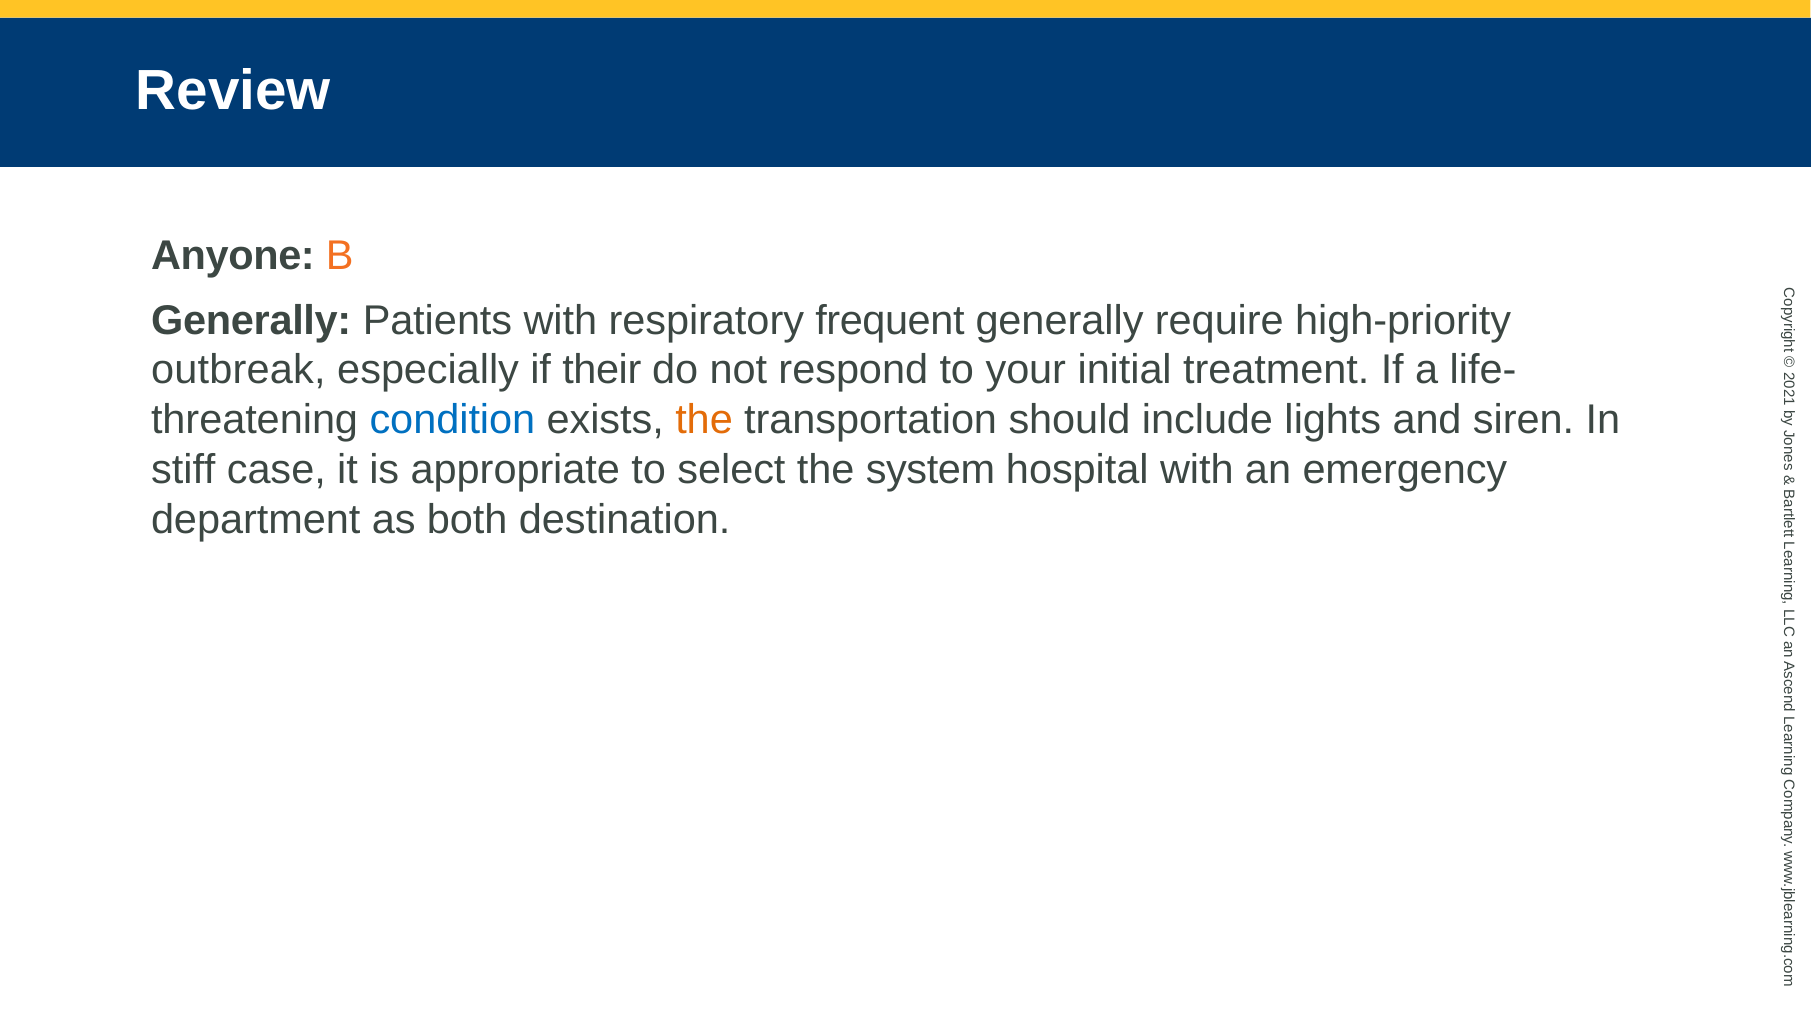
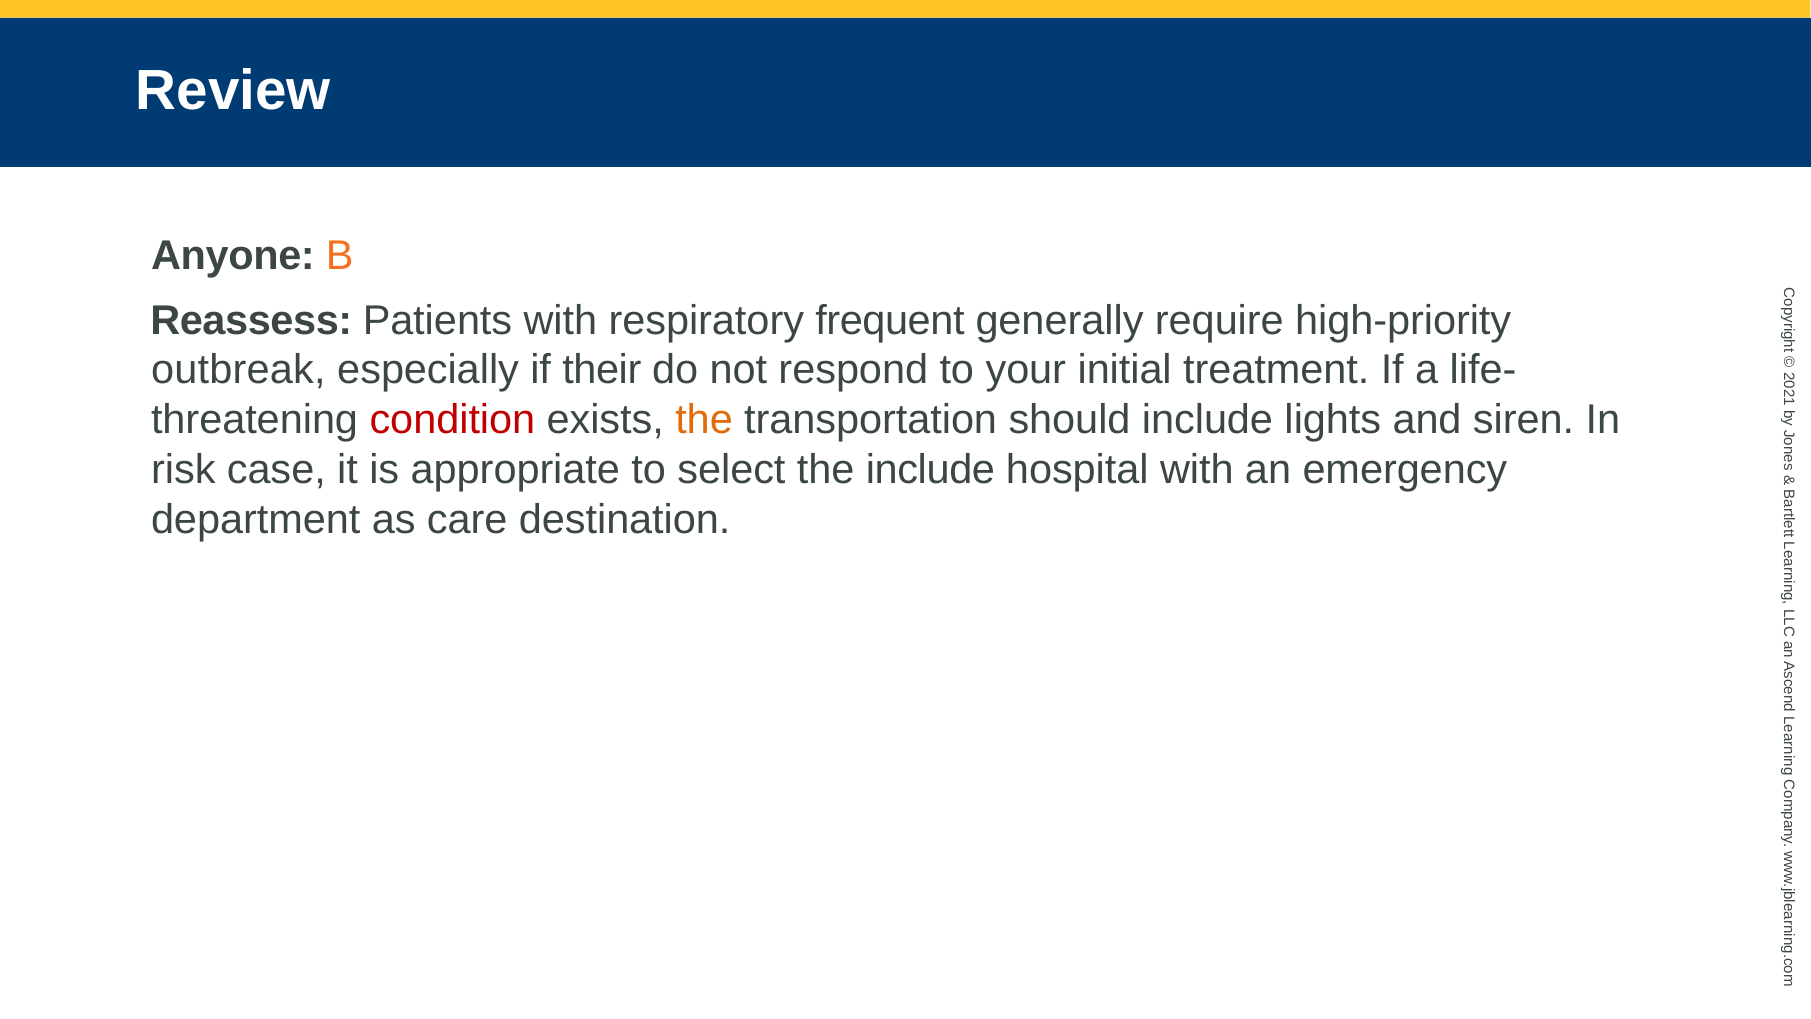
Generally: Generally -> Reassess (251, 320)
condition colour: blue -> red (452, 420)
stiff: stiff -> risk (183, 470)
the system: system -> include (930, 470)
both: both -> care (467, 519)
